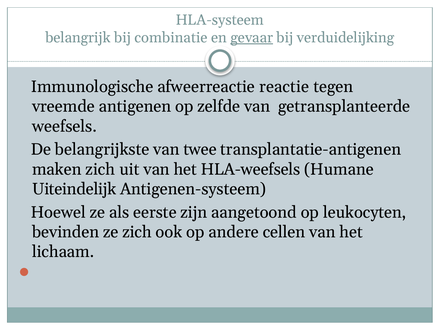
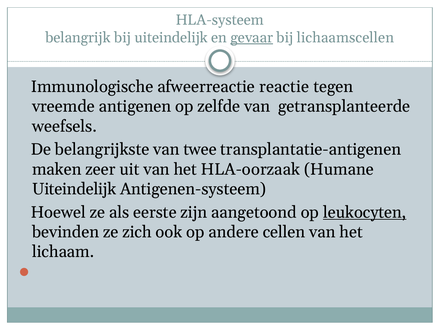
bij combinatie: combinatie -> uiteindelijk (171, 38)
verduidelijking: verduidelijking -> lichaamscellen (345, 38)
maken zich: zich -> zeer (100, 169)
HLA-weefsels: HLA-weefsels -> HLA-oorzaak (250, 169)
leukocyten underline: none -> present (365, 212)
